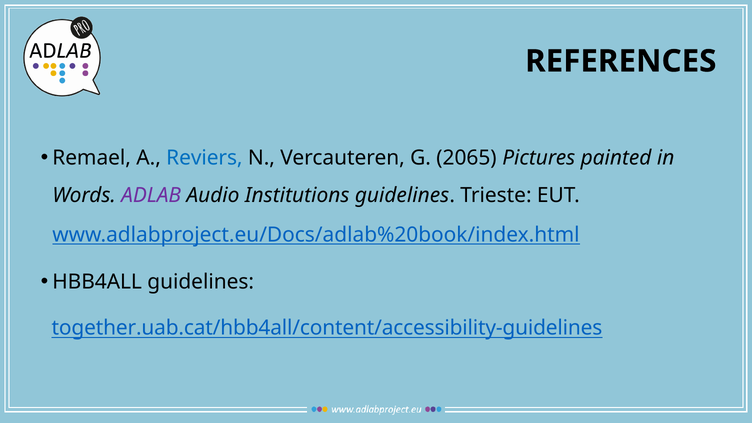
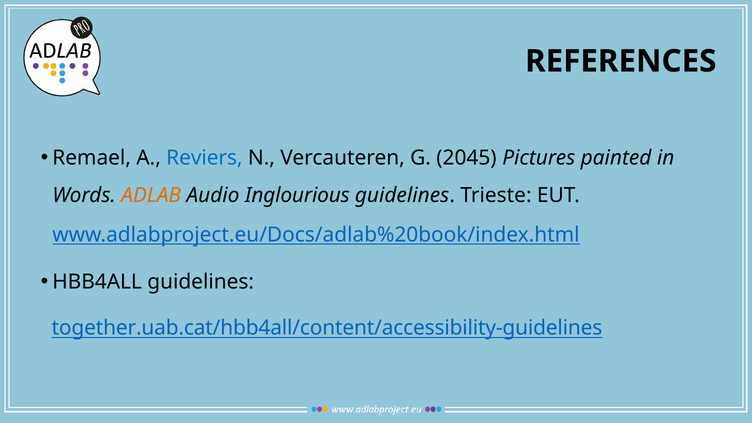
2065: 2065 -> 2045 (466, 158)
ADLAB colour: purple -> orange (151, 195)
Institutions: Institutions -> Inglourious (297, 195)
